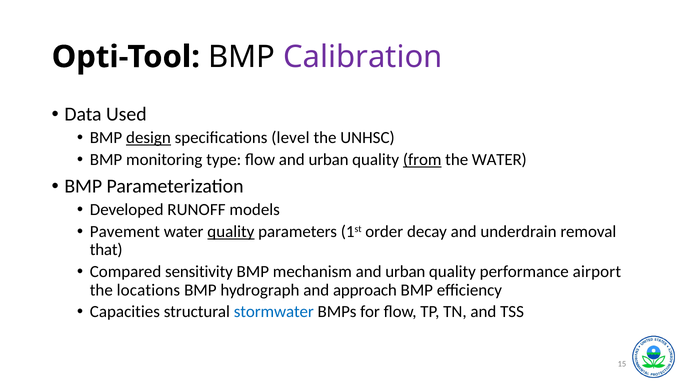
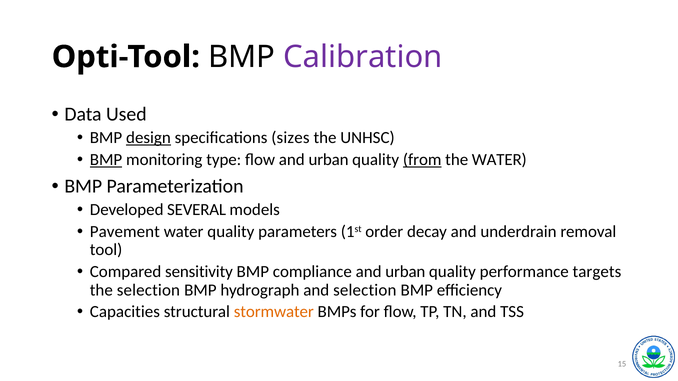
level: level -> sizes (290, 138)
BMP underline: none -> present (106, 160)
RUNOFF: RUNOFF -> SEVERAL (197, 210)
quality underline: present -> none (231, 232)
that: that -> tool (106, 250)
mechanism: mechanism -> compliance (312, 272)
airport: airport -> targets (597, 272)
the locations: locations -> selection (148, 290)
and approach: approach -> selection (365, 290)
stormwater colour: blue -> orange (274, 312)
